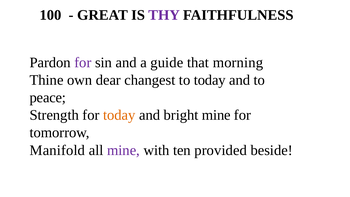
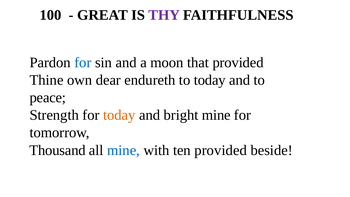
for colour: purple -> blue (83, 63)
guide: guide -> moon (167, 63)
that morning: morning -> provided (238, 63)
changest: changest -> endureth (150, 80)
Manifold: Manifold -> Thousand (58, 150)
mine colour: purple -> blue (124, 150)
